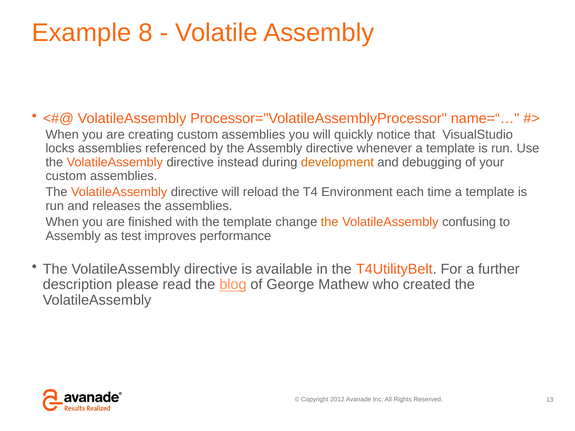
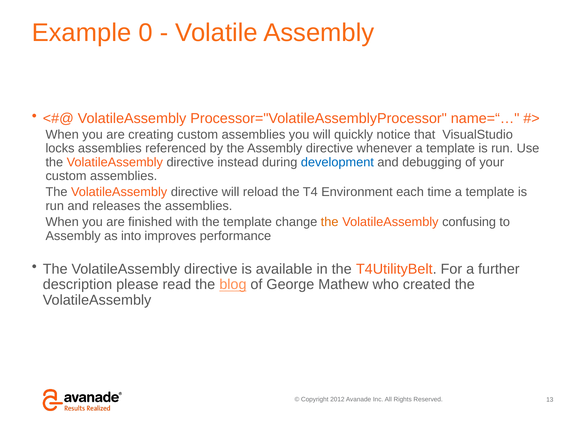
8: 8 -> 0 (145, 33)
development colour: orange -> blue (337, 162)
test: test -> into (131, 236)
